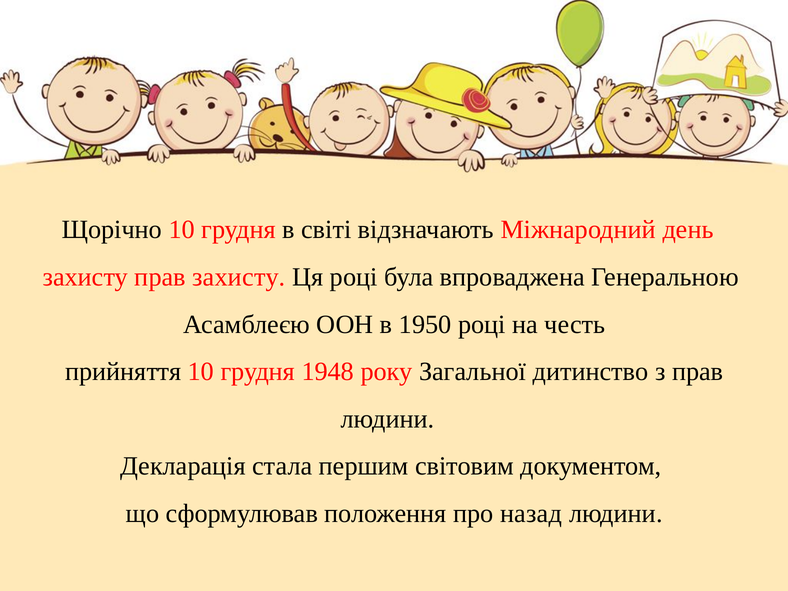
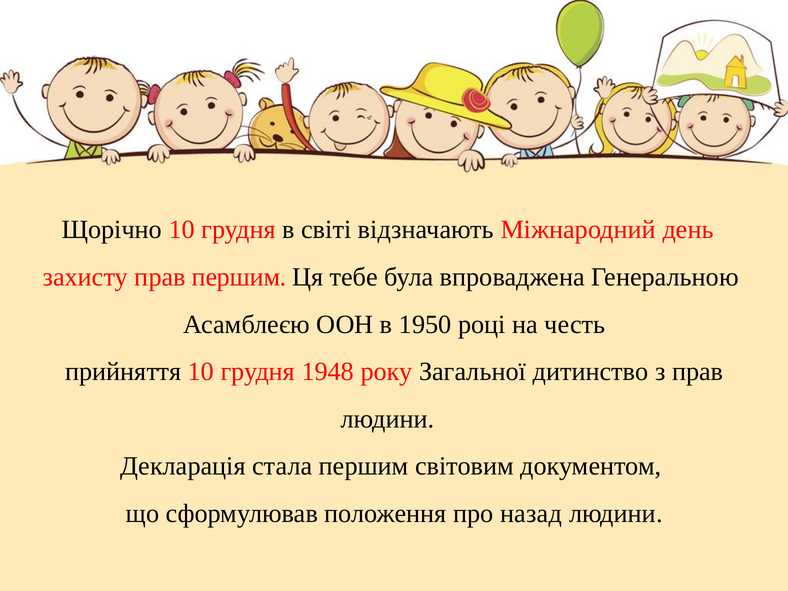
прав захисту: захисту -> першим (239, 277)
Ця році: році -> тебе (354, 277)
